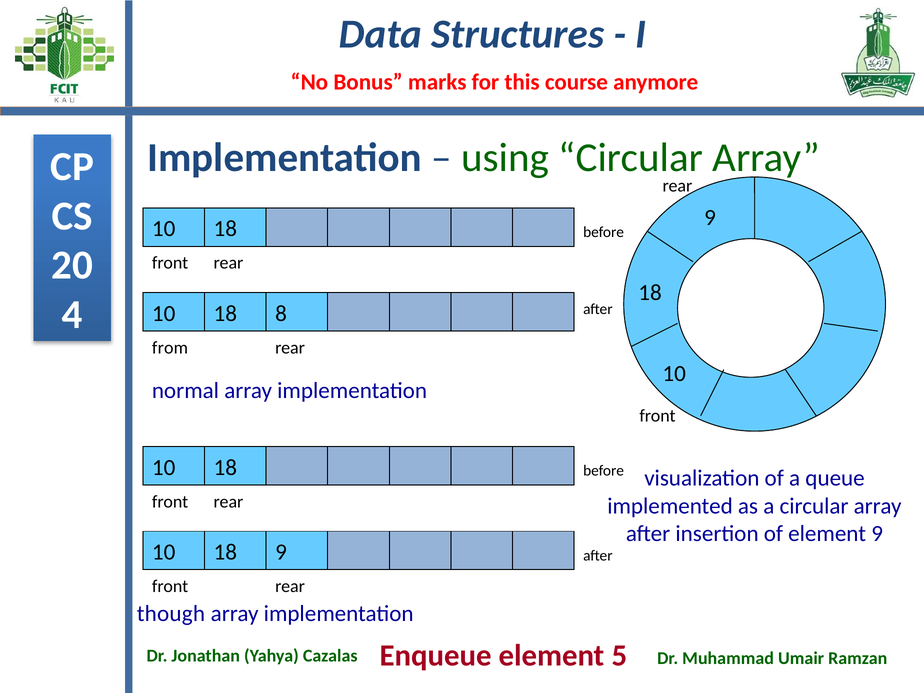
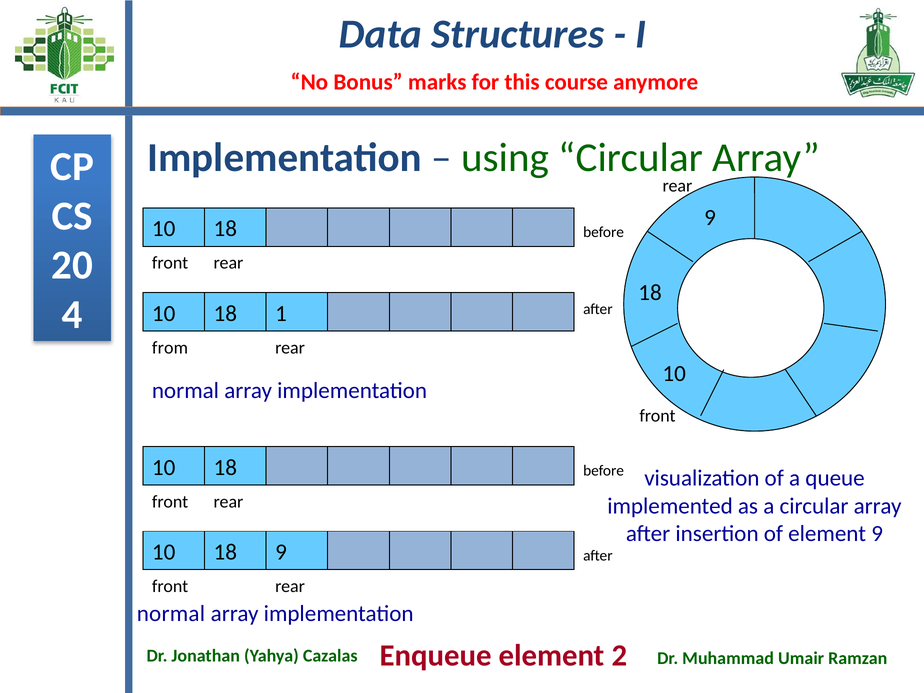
8: 8 -> 1 (281, 313)
though: though -> normal (171, 614)
5: 5 -> 2 (619, 656)
